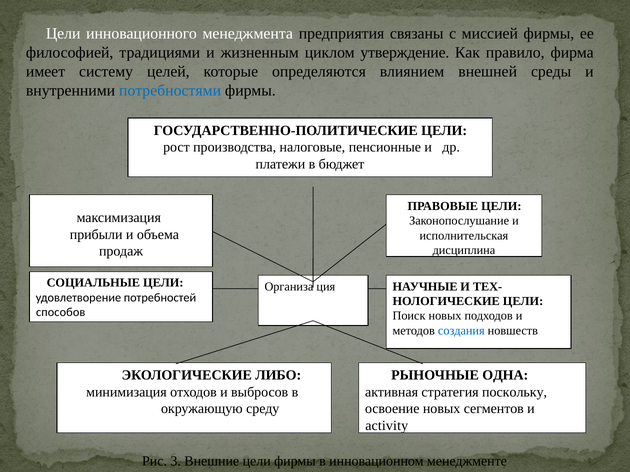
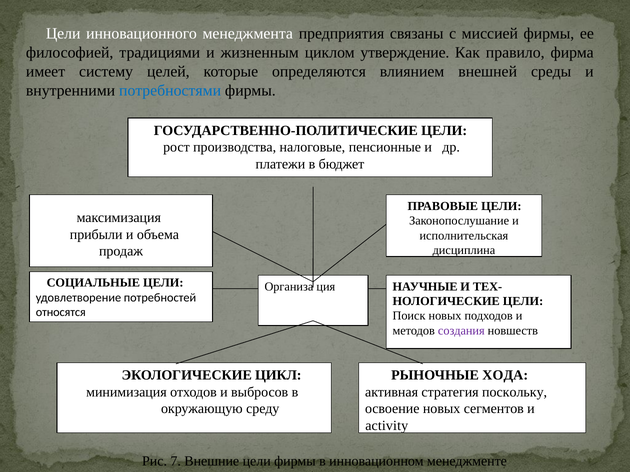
способов: способов -> относятся (61, 313)
создания colour: blue -> purple (461, 331)
ЛИБО: ЛИБО -> ЦИКЛ (278, 376)
ОДНА: ОДНА -> ХОДА (505, 376)
3: 3 -> 7 (176, 462)
